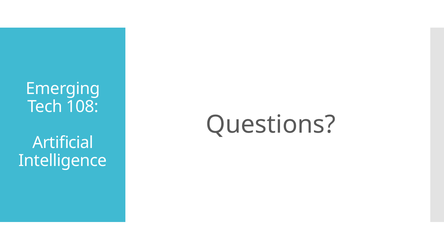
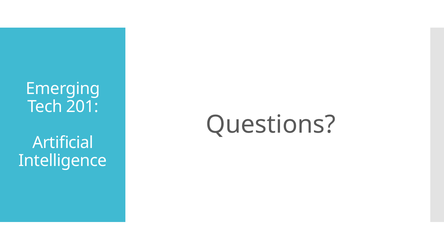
108: 108 -> 201 (82, 107)
